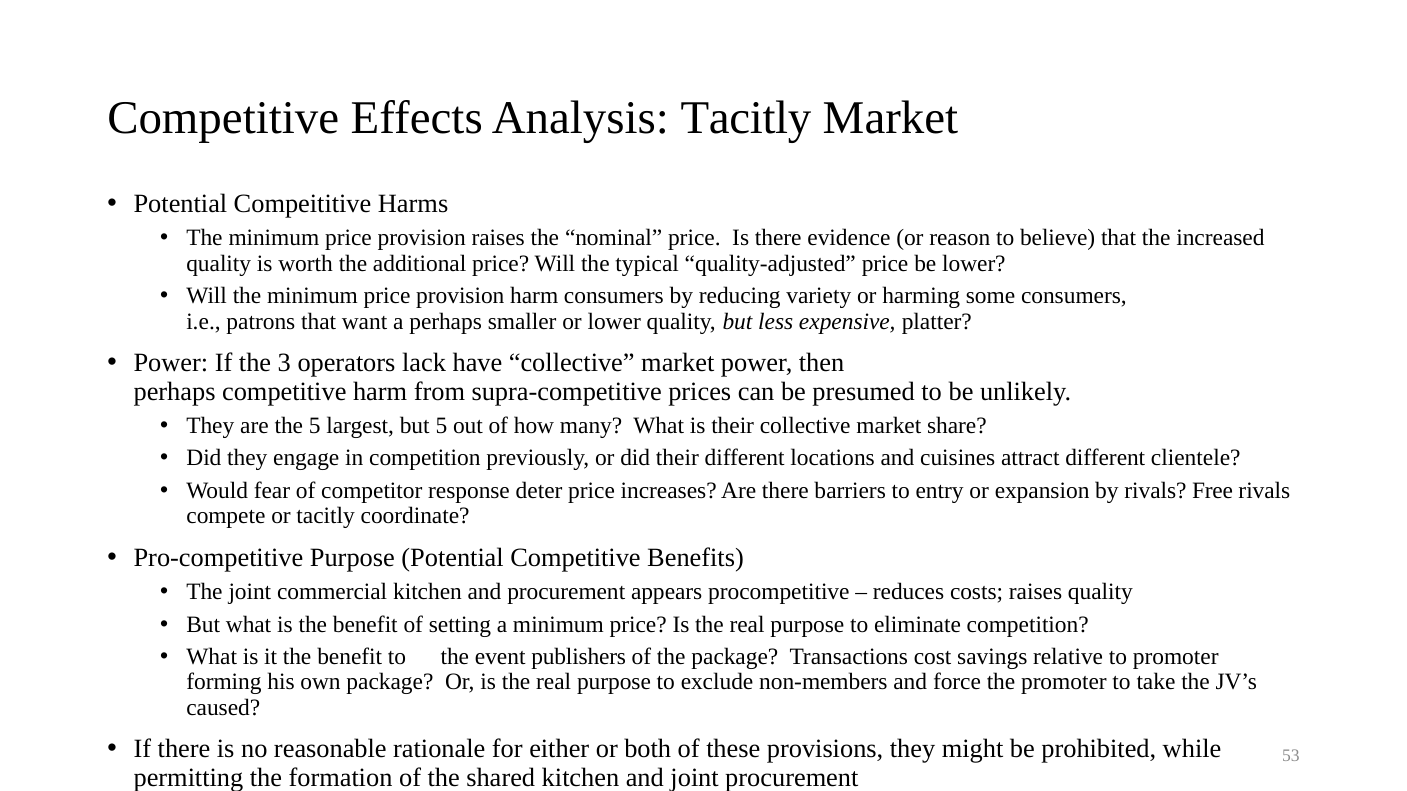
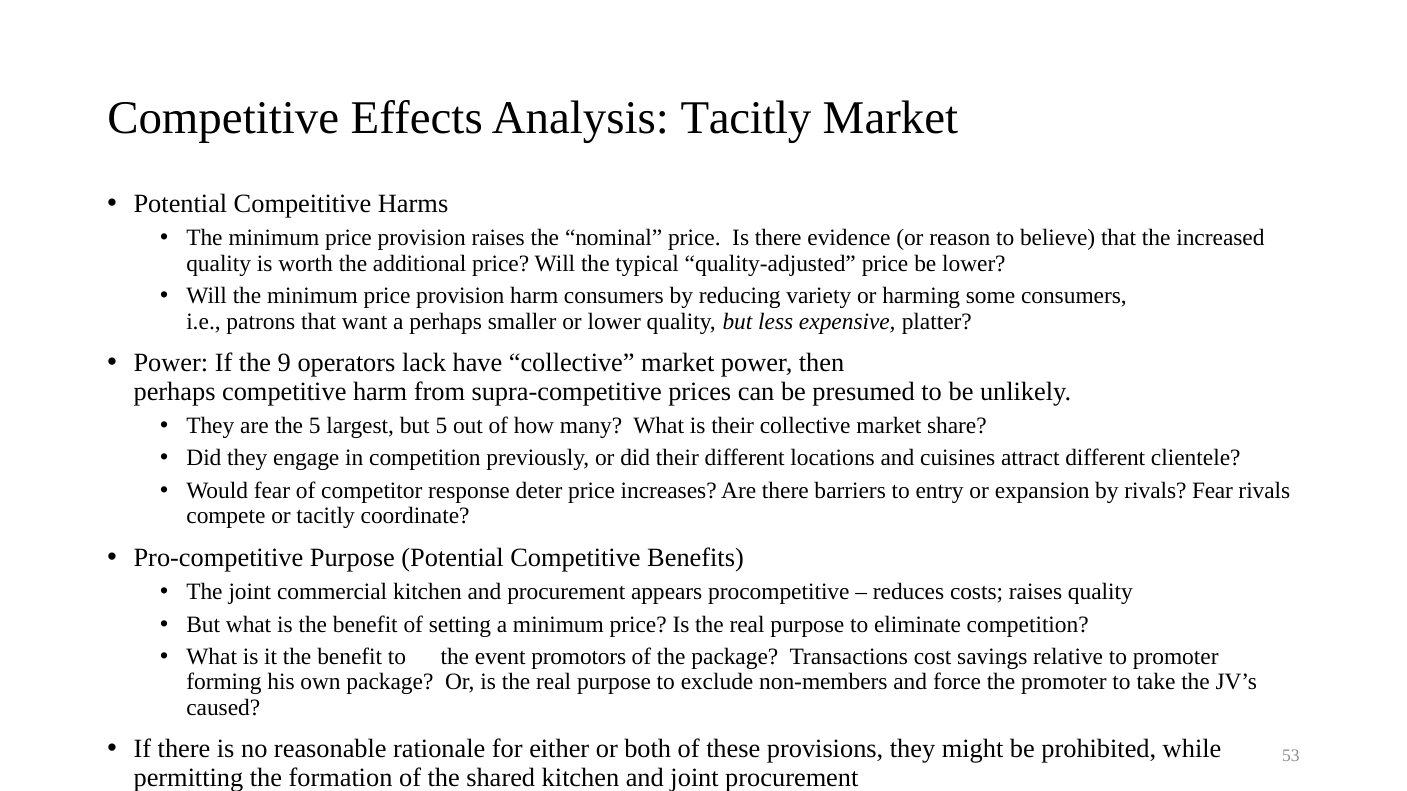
3: 3 -> 9 (284, 363)
rivals Free: Free -> Fear (1212, 491)
publishers: publishers -> promotors (579, 657)
